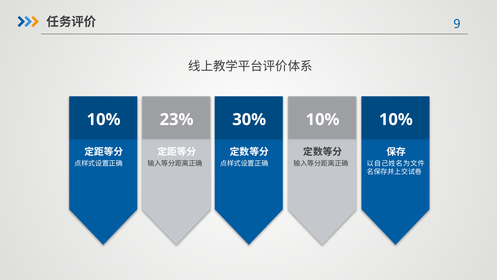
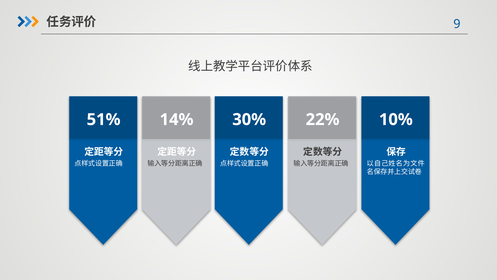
10%: 10% -> 51% (104, 119)
23%: 23% -> 14% (177, 119)
10%: 10% -> 22% (323, 119)
